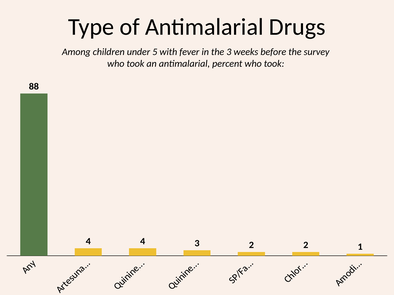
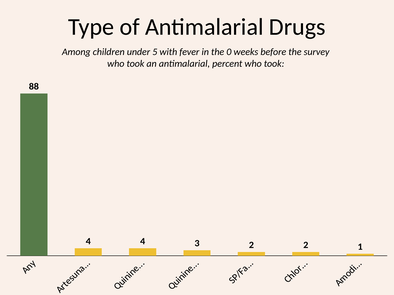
the 3: 3 -> 0 (229, 52)
